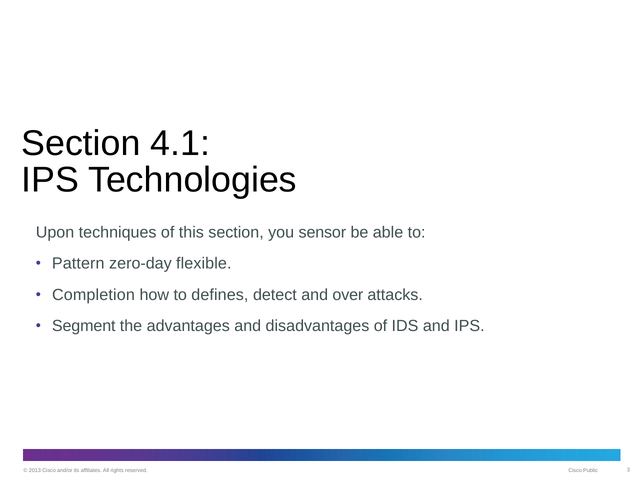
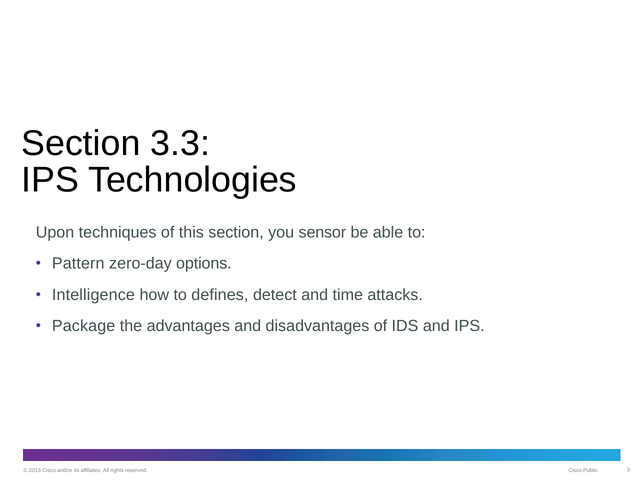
4.1: 4.1 -> 3.3 (180, 143)
flexible: flexible -> options (204, 263)
Completion: Completion -> Intelligence (93, 295)
over: over -> time (348, 295)
Segment: Segment -> Package (84, 326)
